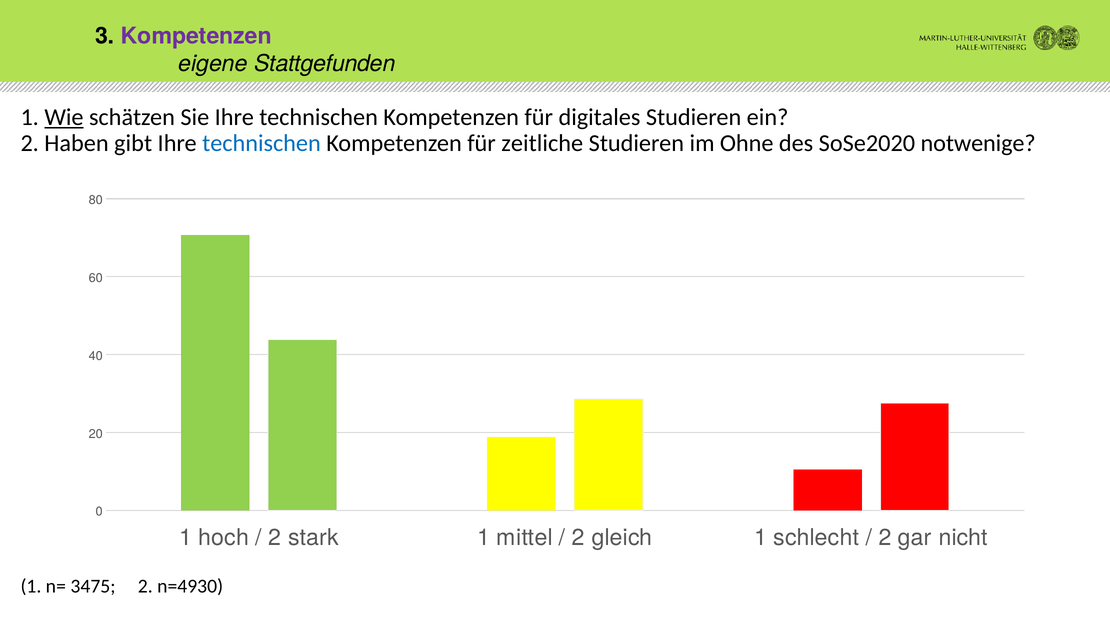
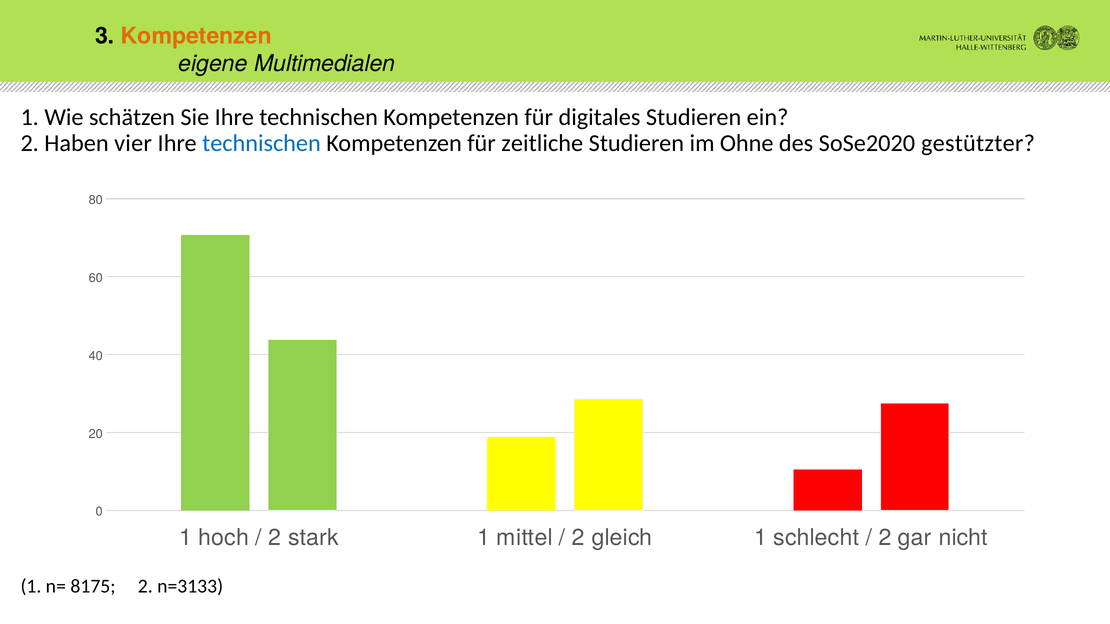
Kompetenzen colour: purple -> orange (196, 36)
Stattgefunden: Stattgefunden -> Multimedialen (325, 64)
Wie underline: present -> none (64, 117)
gibt: gibt -> vier (133, 144)
notwenige: notwenige -> gestützter (978, 144)
3475: 3475 -> 8175 (93, 587)
n=4930: n=4930 -> n=3133 (190, 587)
